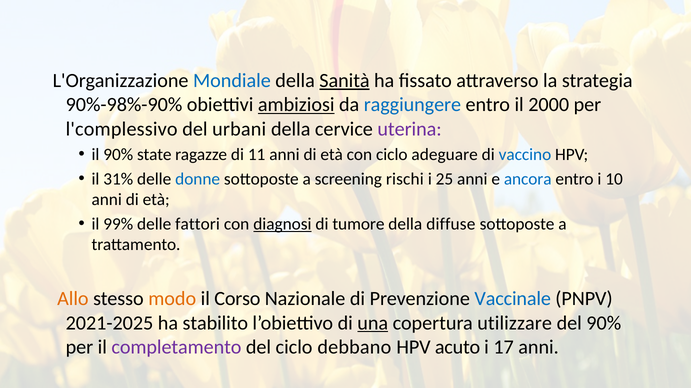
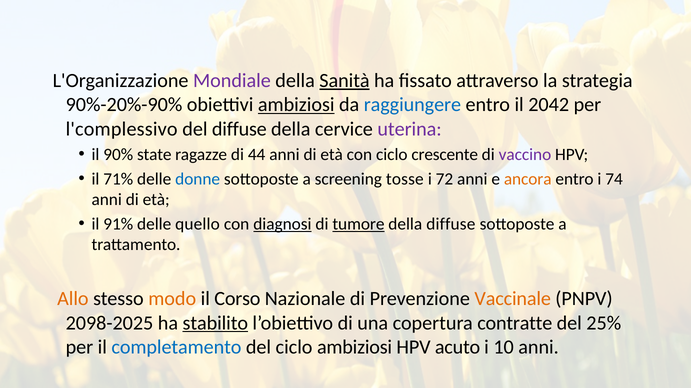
Mondiale colour: blue -> purple (232, 81)
90%-98%-90%: 90%-98%-90% -> 90%-20%-90% (124, 105)
2000: 2000 -> 2042 (549, 105)
del urbani: urbani -> diffuse (239, 129)
11: 11 -> 44 (257, 155)
adeguare: adeguare -> crescente (445, 155)
vaccino colour: blue -> purple (525, 155)
31%: 31% -> 71% (118, 179)
rischi: rischi -> tosse (405, 179)
25: 25 -> 72 (444, 179)
ancora colour: blue -> orange (528, 179)
10: 10 -> 74 (614, 179)
99%: 99% -> 91% (118, 224)
fattori: fattori -> quello (198, 224)
tumore underline: none -> present (358, 224)
Vaccinale colour: blue -> orange (513, 299)
2021-2025: 2021-2025 -> 2098-2025 (109, 323)
stabilito underline: none -> present (215, 323)
una underline: present -> none (373, 323)
utilizzare: utilizzare -> contratte (515, 323)
del 90%: 90% -> 25% (604, 323)
completamento colour: purple -> blue (176, 348)
ciclo debbano: debbano -> ambiziosi (355, 348)
17: 17 -> 10 (504, 348)
